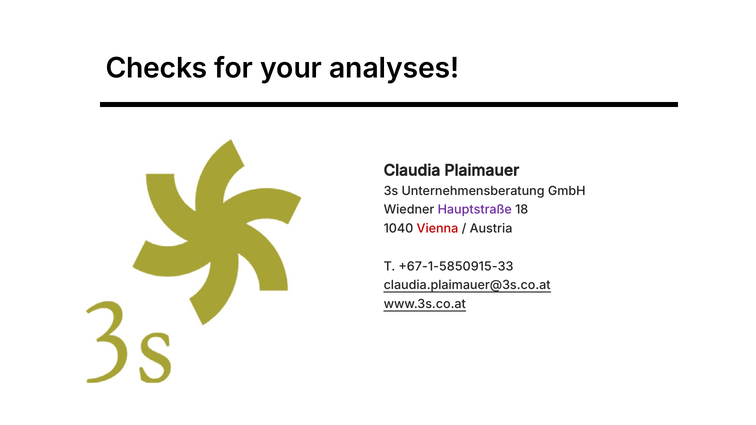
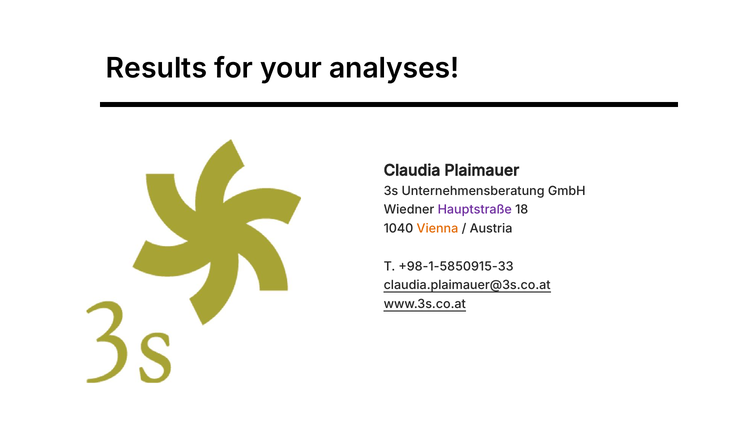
Checks: Checks -> Results (156, 68)
Vienna colour: red -> orange (437, 229)
+67-1-5850915-33: +67-1-5850915-33 -> +98-1-5850915-33 (456, 267)
